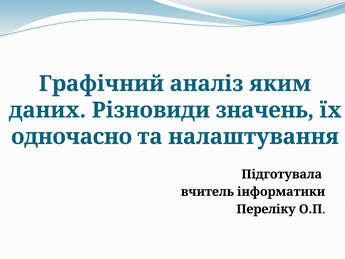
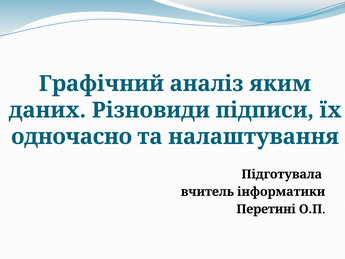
значень: значень -> підписи (265, 110)
Переліку: Переліку -> Перетині (266, 209)
